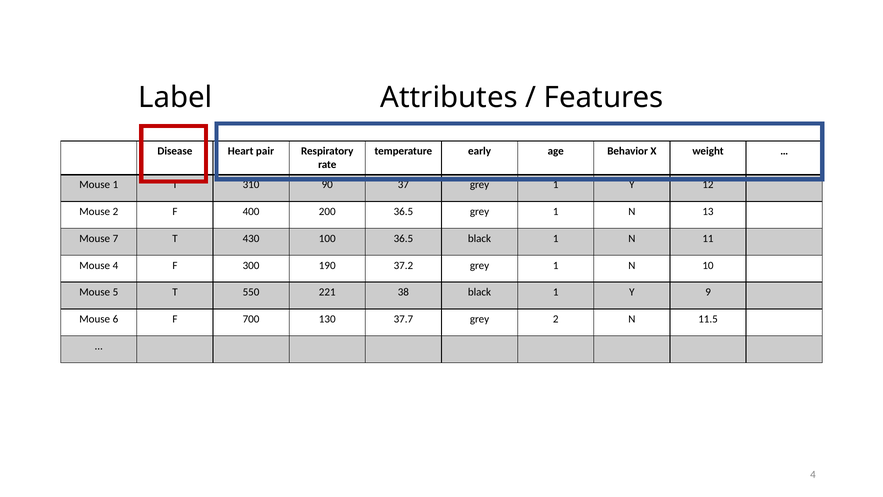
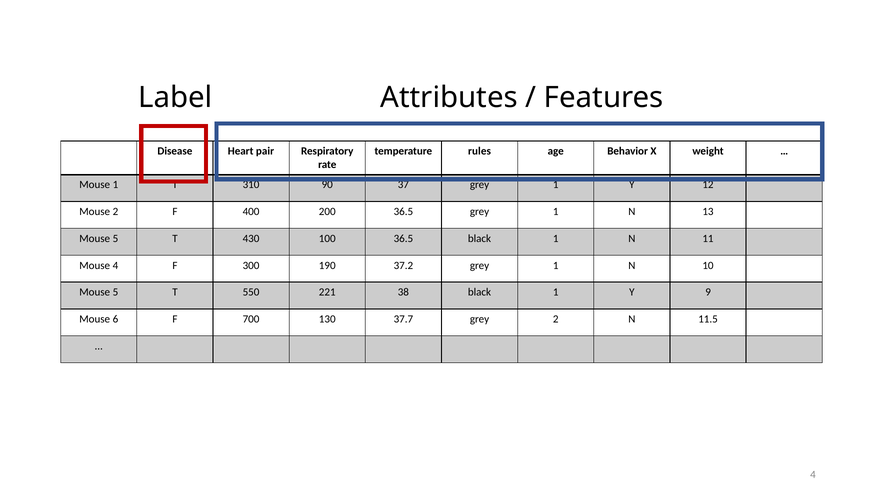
early: early -> rules (480, 151)
7: 7 -> 5 (115, 238)
